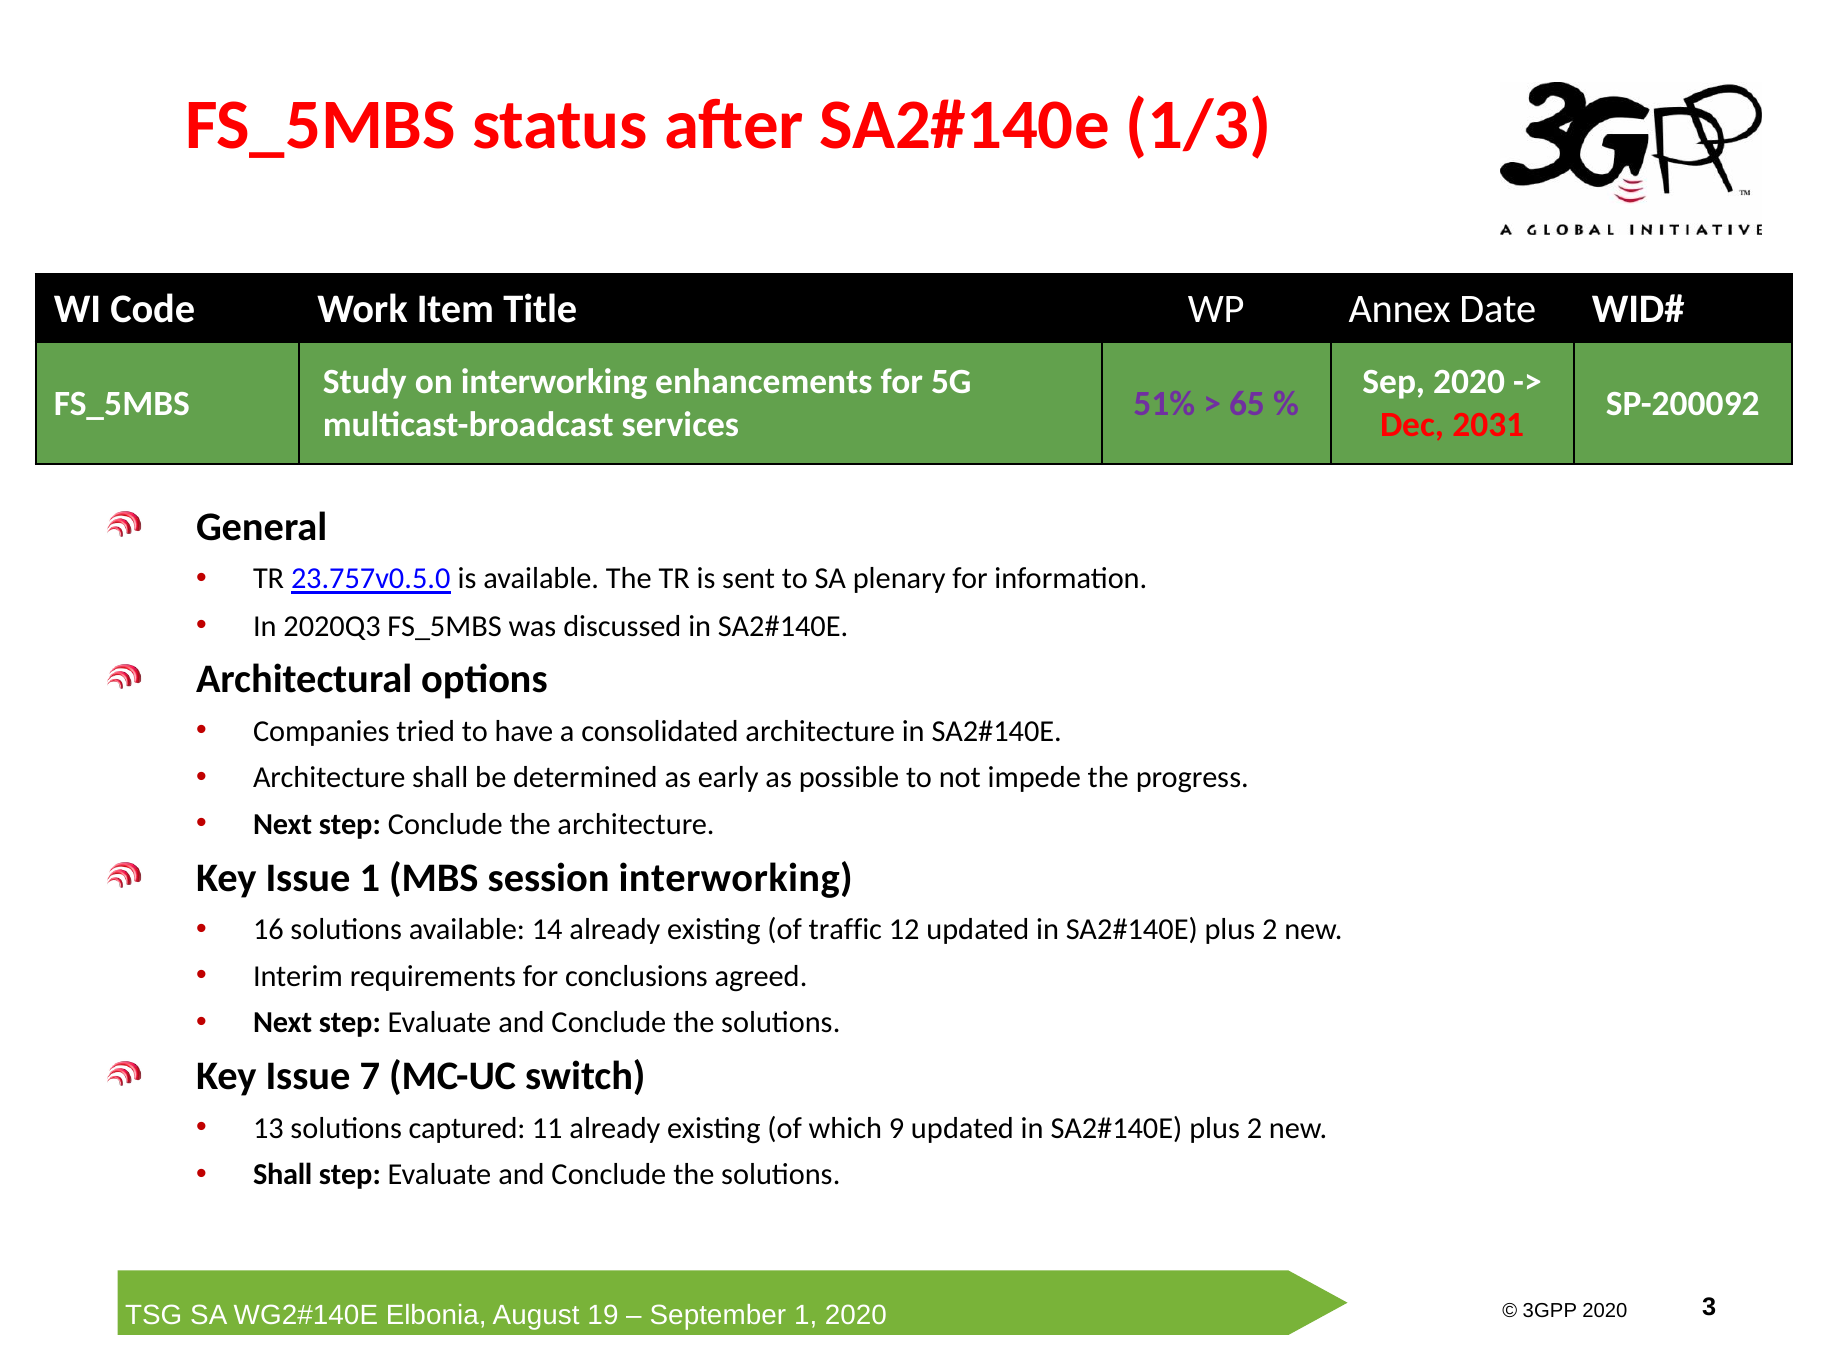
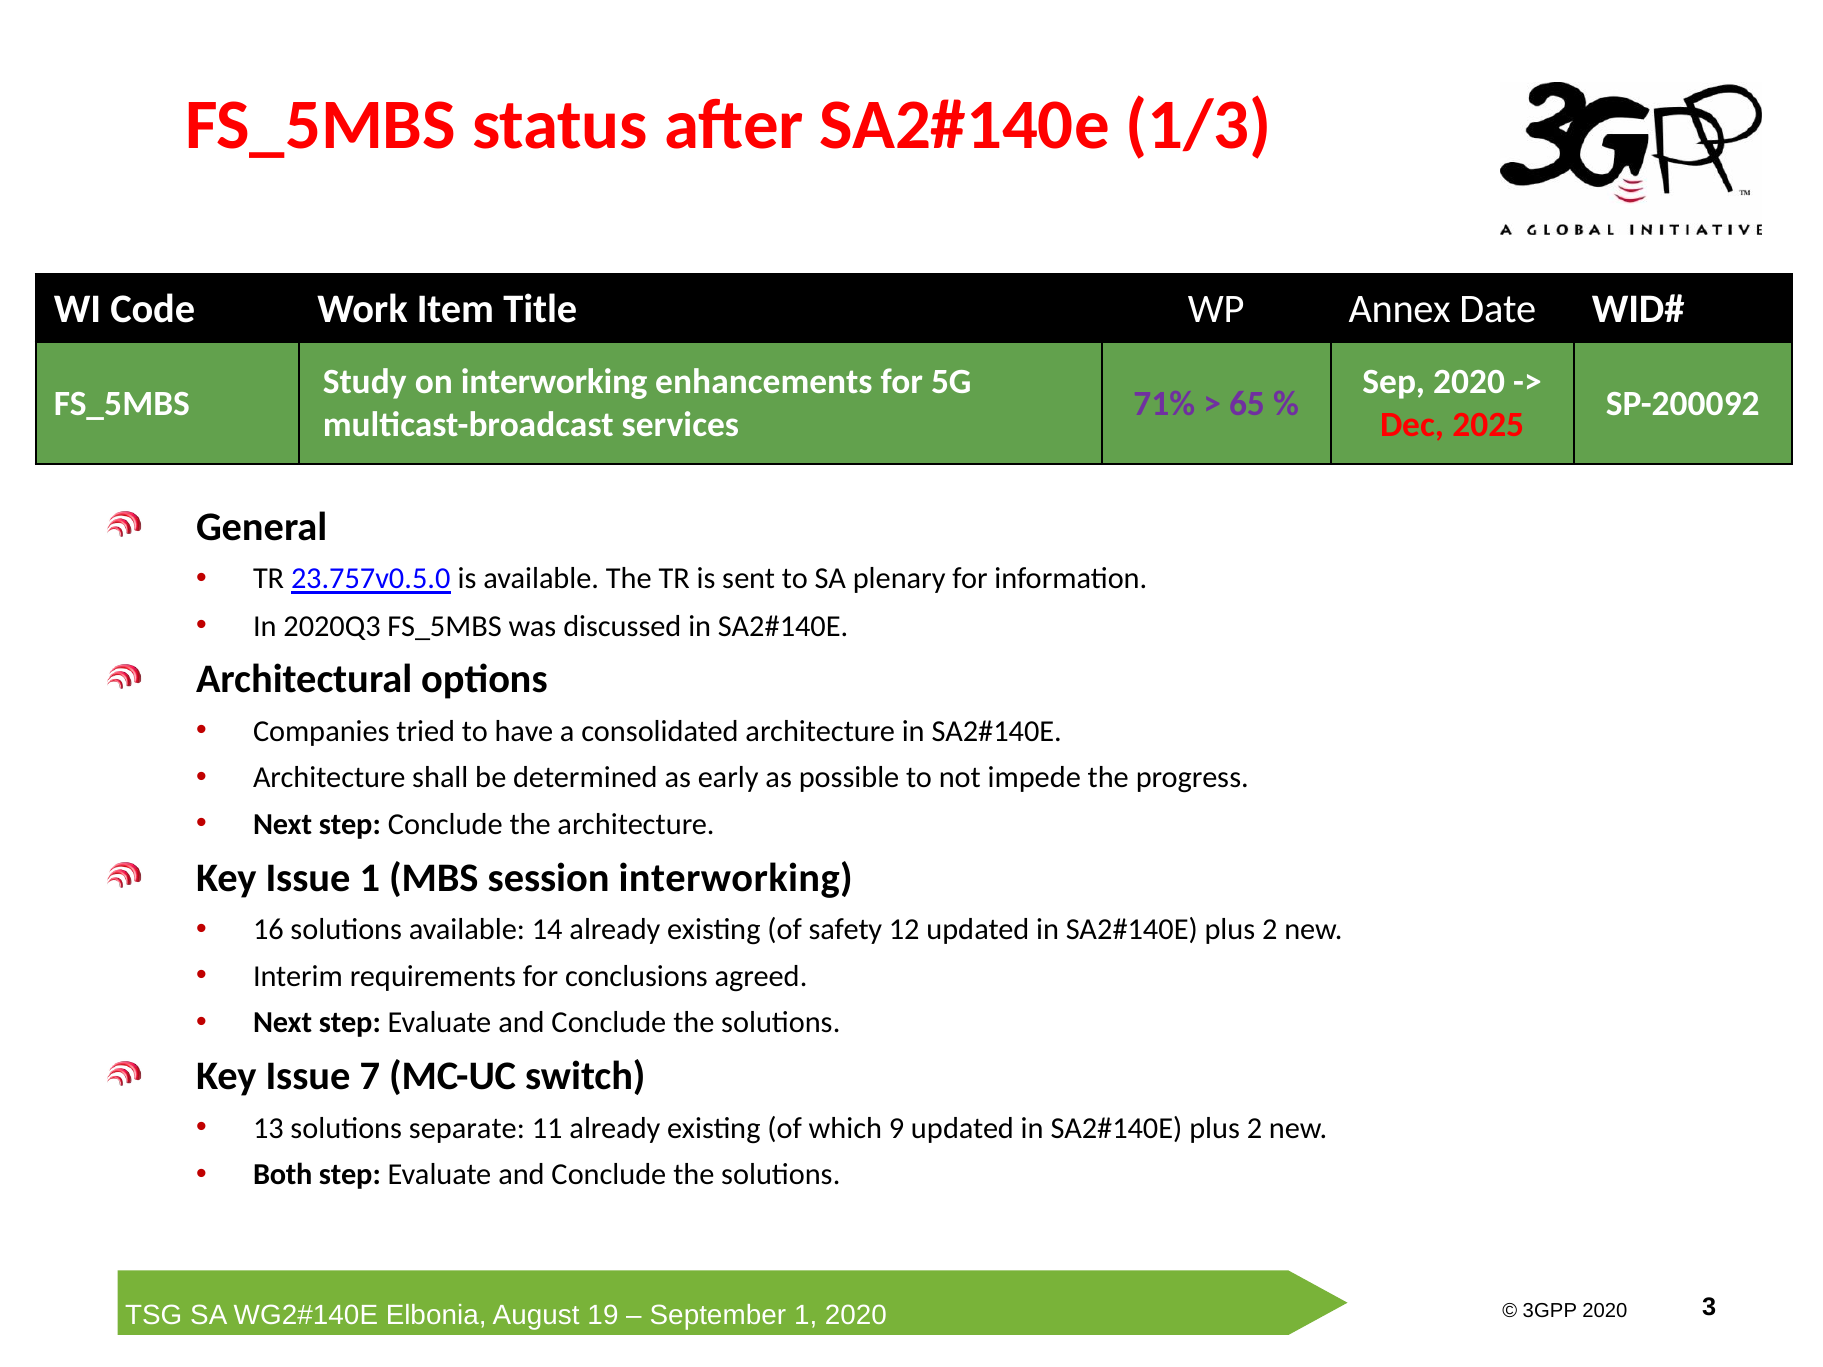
51%: 51% -> 71% (1164, 404)
2031: 2031 -> 2025 (1488, 425)
traffic: traffic -> safety (845, 930)
captured: captured -> separate (467, 1128)
Shall: Shall -> Both (283, 1175)
